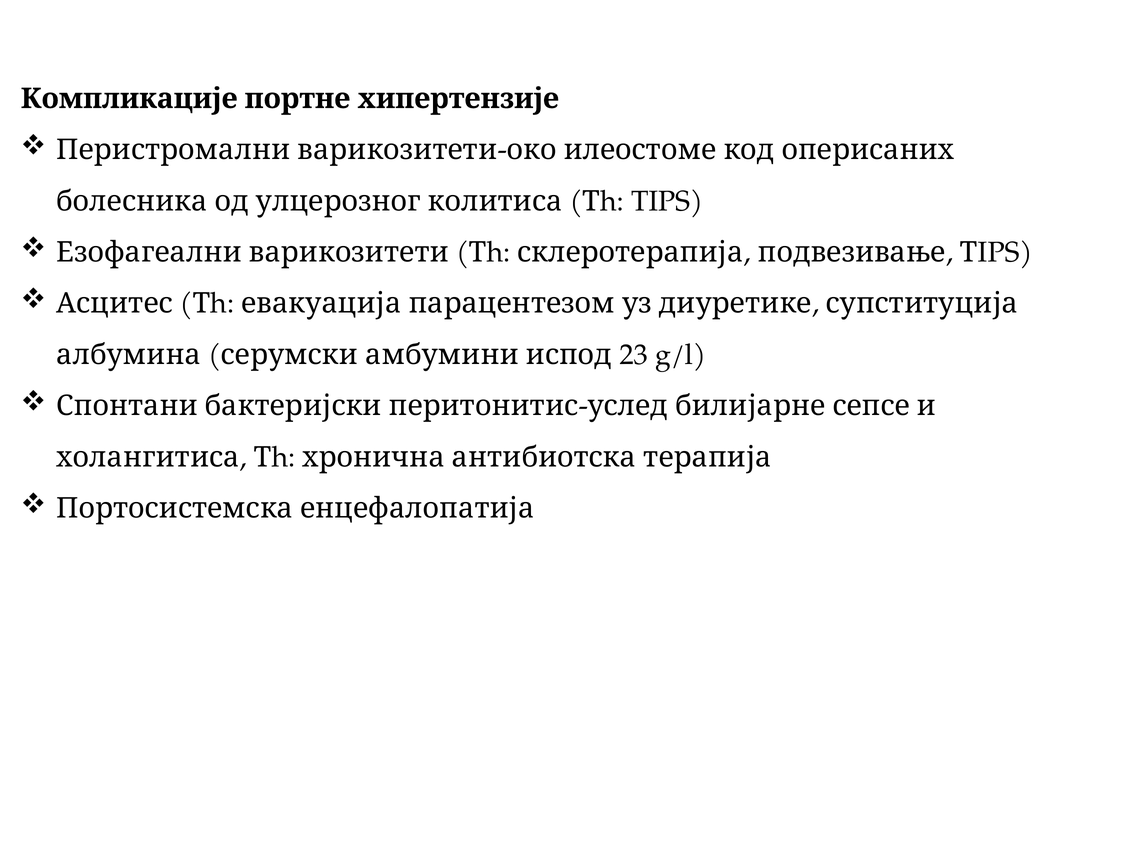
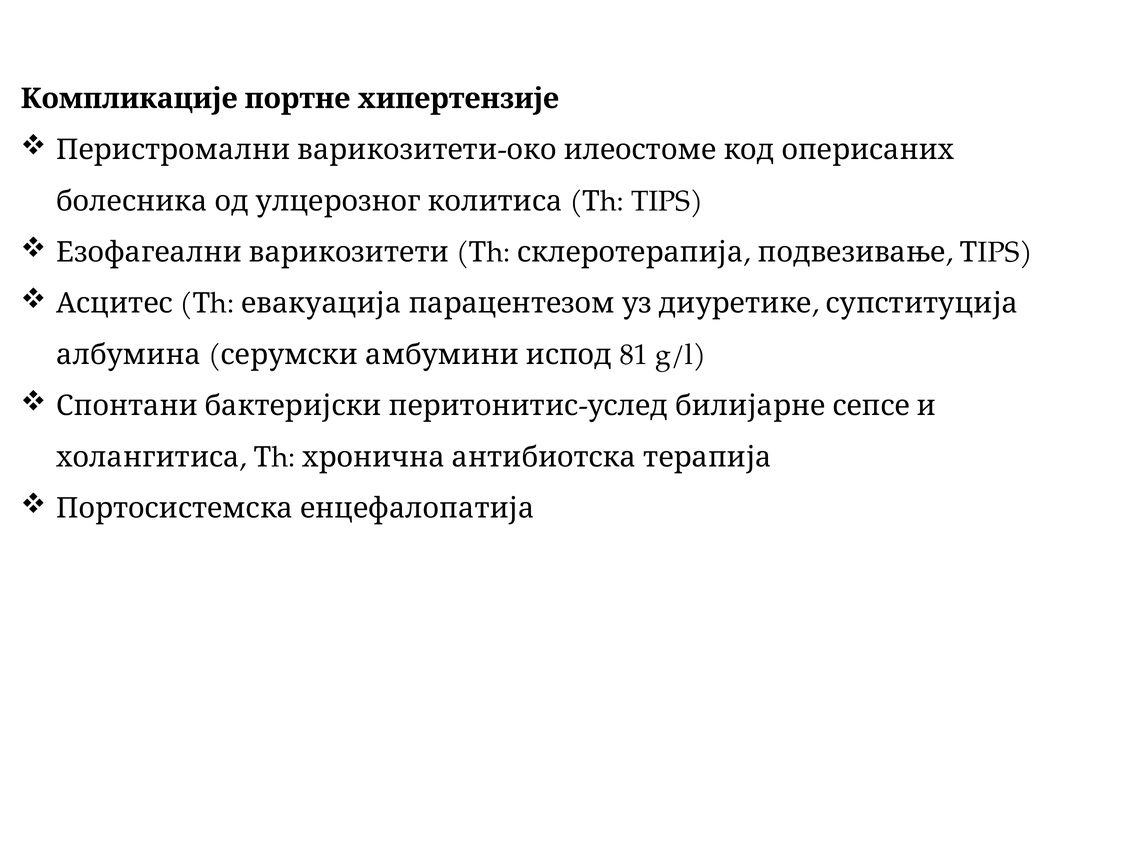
23: 23 -> 81 (634, 355)
